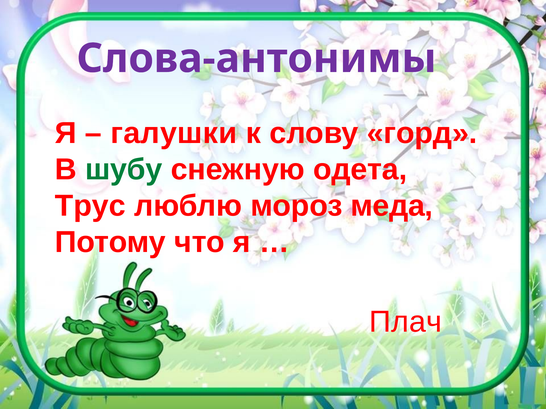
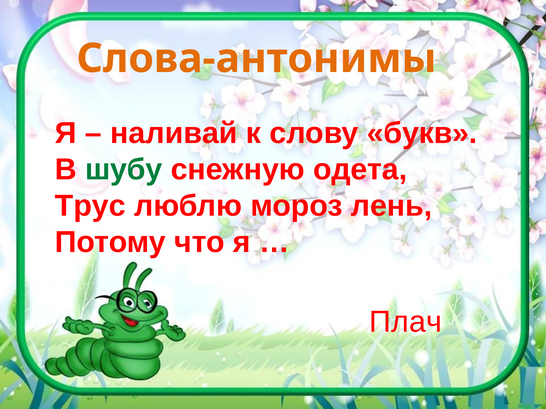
Слова-антонимы colour: purple -> orange (257, 59)
галушки: галушки -> наливай (174, 133)
горд: горд -> букв (422, 133)
меда: меда -> лень (392, 206)
